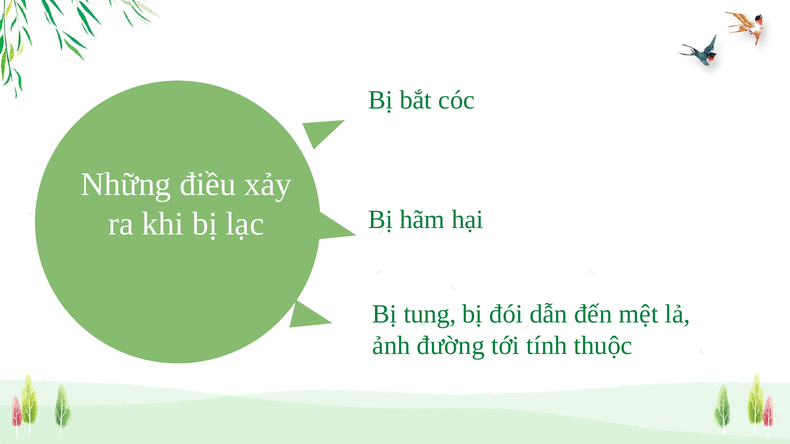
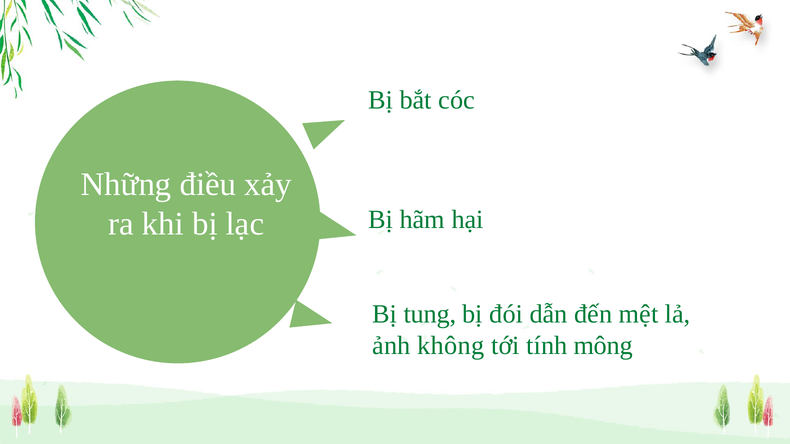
đường: đường -> không (451, 346)
thuộc: thuộc -> mông (603, 346)
